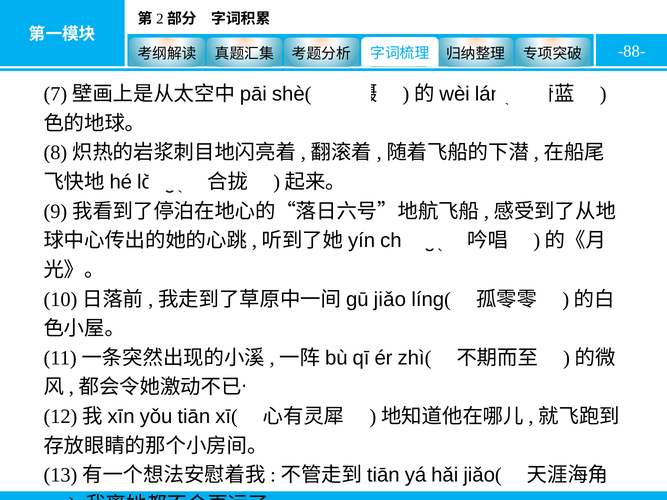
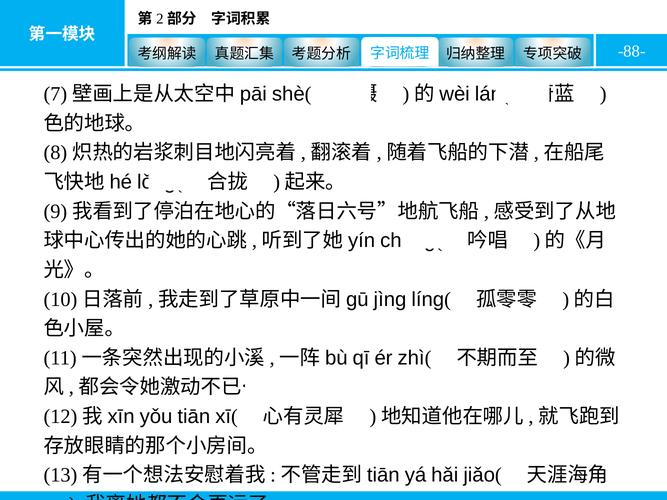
jiǎo: jiǎo -> jìng (390, 299)
